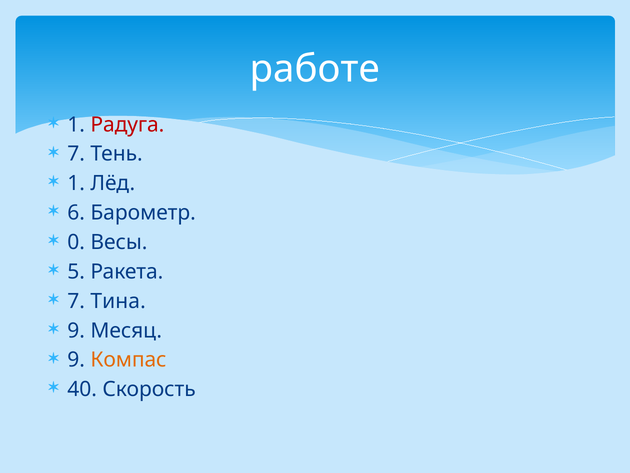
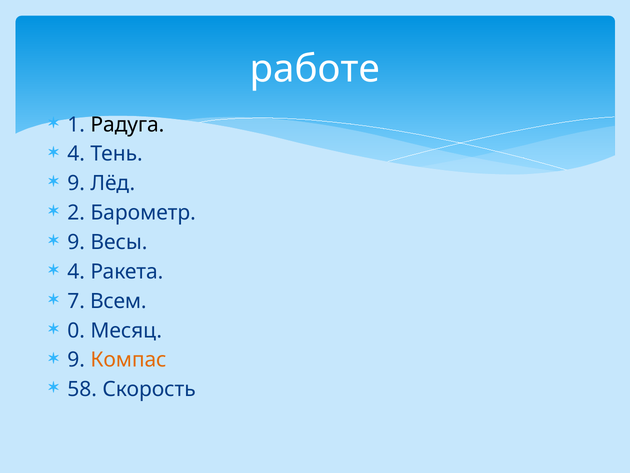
Радуга colour: red -> black (127, 124)
7: 7 -> 4 (76, 154)
1: 1 -> 9 (76, 183)
6: 6 -> 2 (76, 213)
0: 0 -> 9 (76, 242)
5: 5 -> 4 (76, 271)
Тина: Тина -> Всем (118, 301)
9: 9 -> 0 (76, 330)
40: 40 -> 58 (82, 389)
